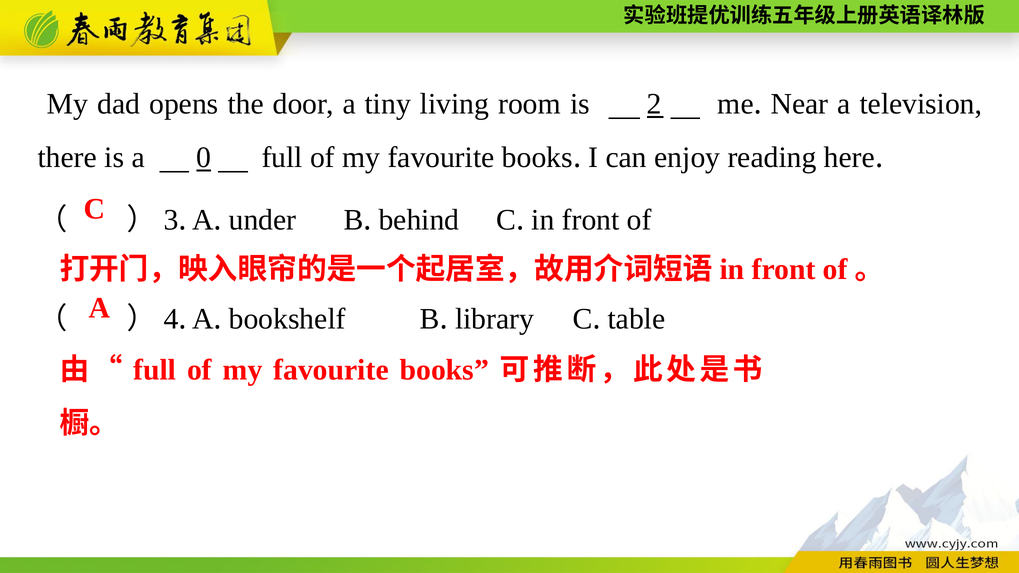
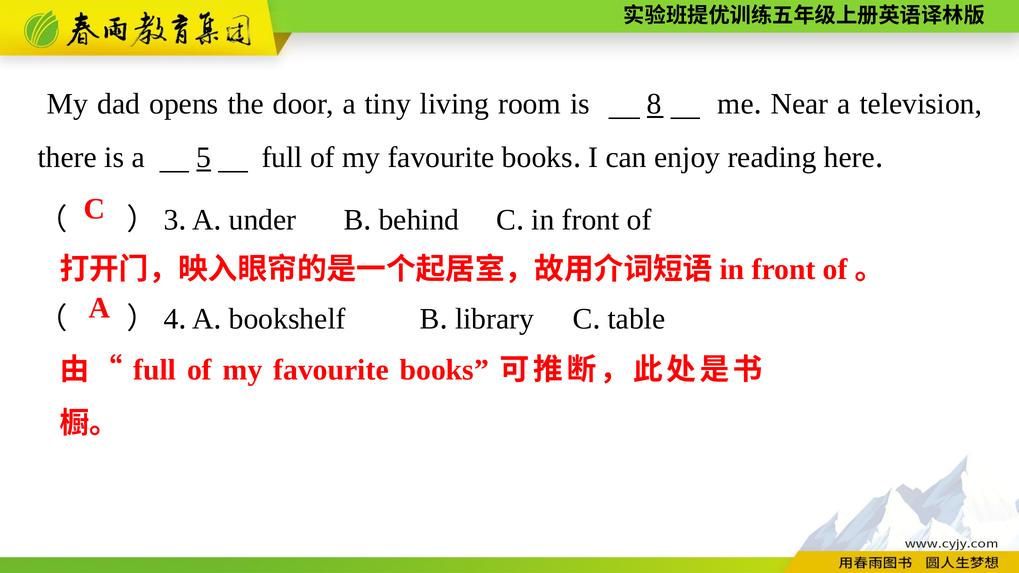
2: 2 -> 8 (654, 104)
0: 0 -> 5 (204, 158)
